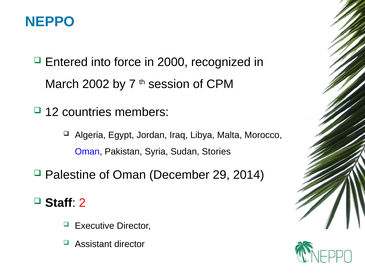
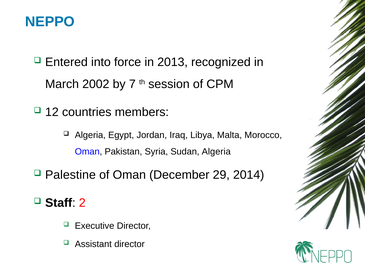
2000: 2000 -> 2013 (173, 62)
Sudan Stories: Stories -> Algeria (216, 151)
